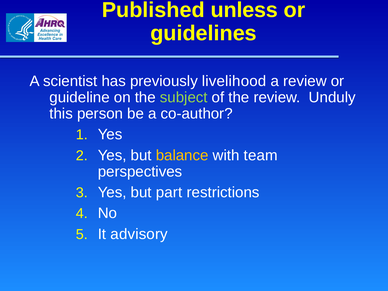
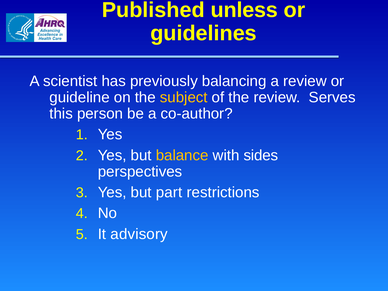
livelihood: livelihood -> balancing (234, 81)
subject colour: light green -> yellow (184, 97)
Unduly: Unduly -> Serves (332, 97)
team: team -> sides (261, 155)
